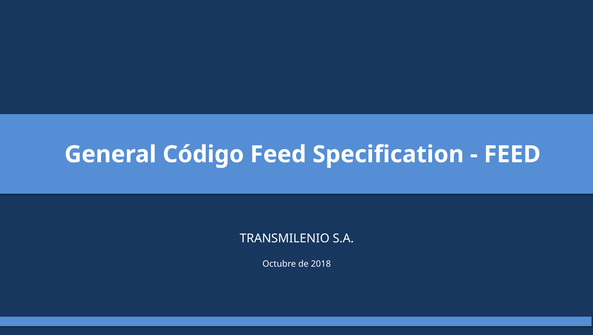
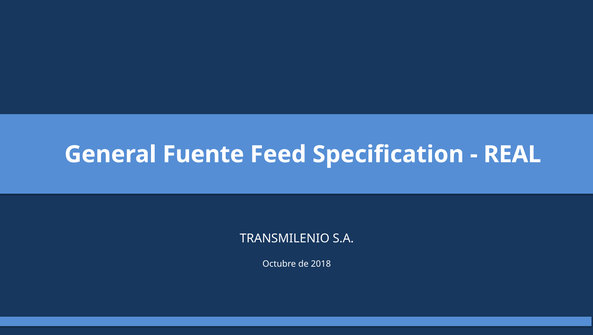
Código: Código -> Fuente (203, 154)
FEED: FEED -> REAL (512, 154)
